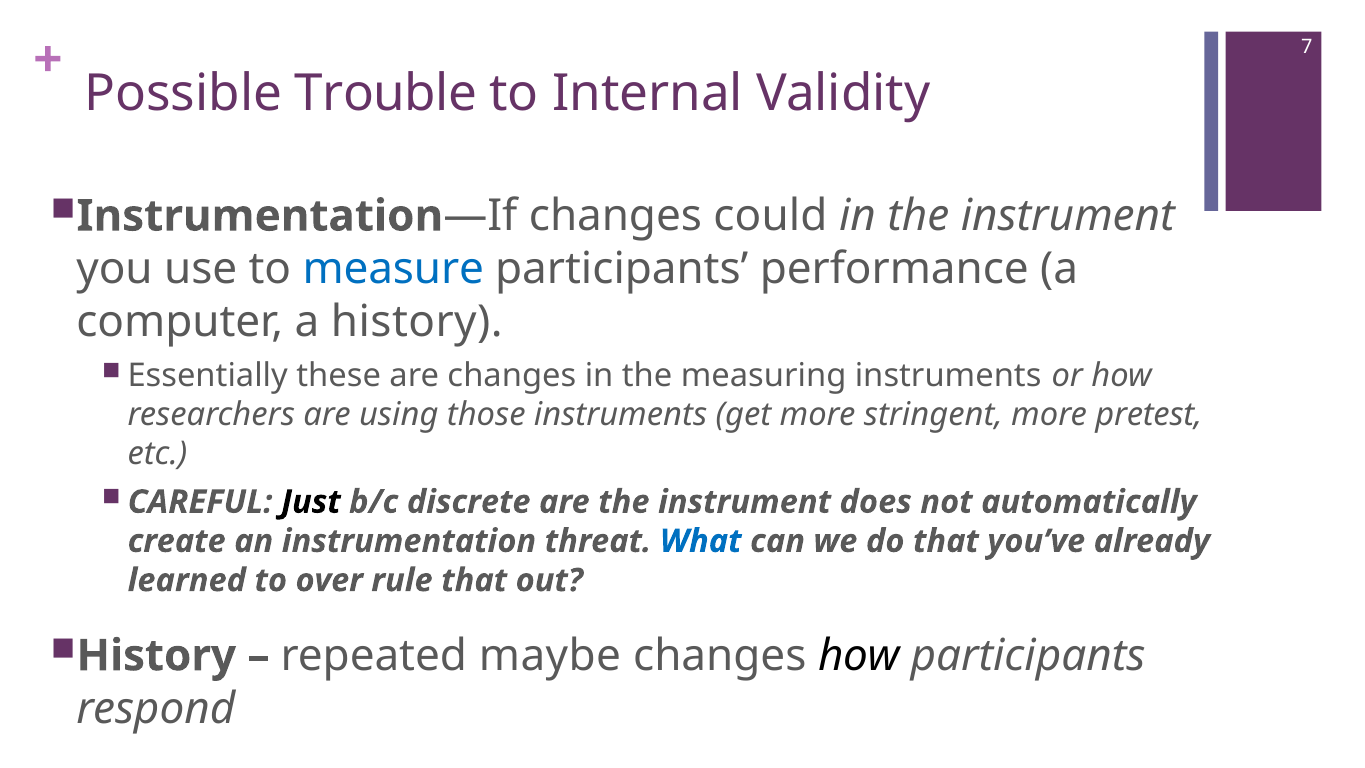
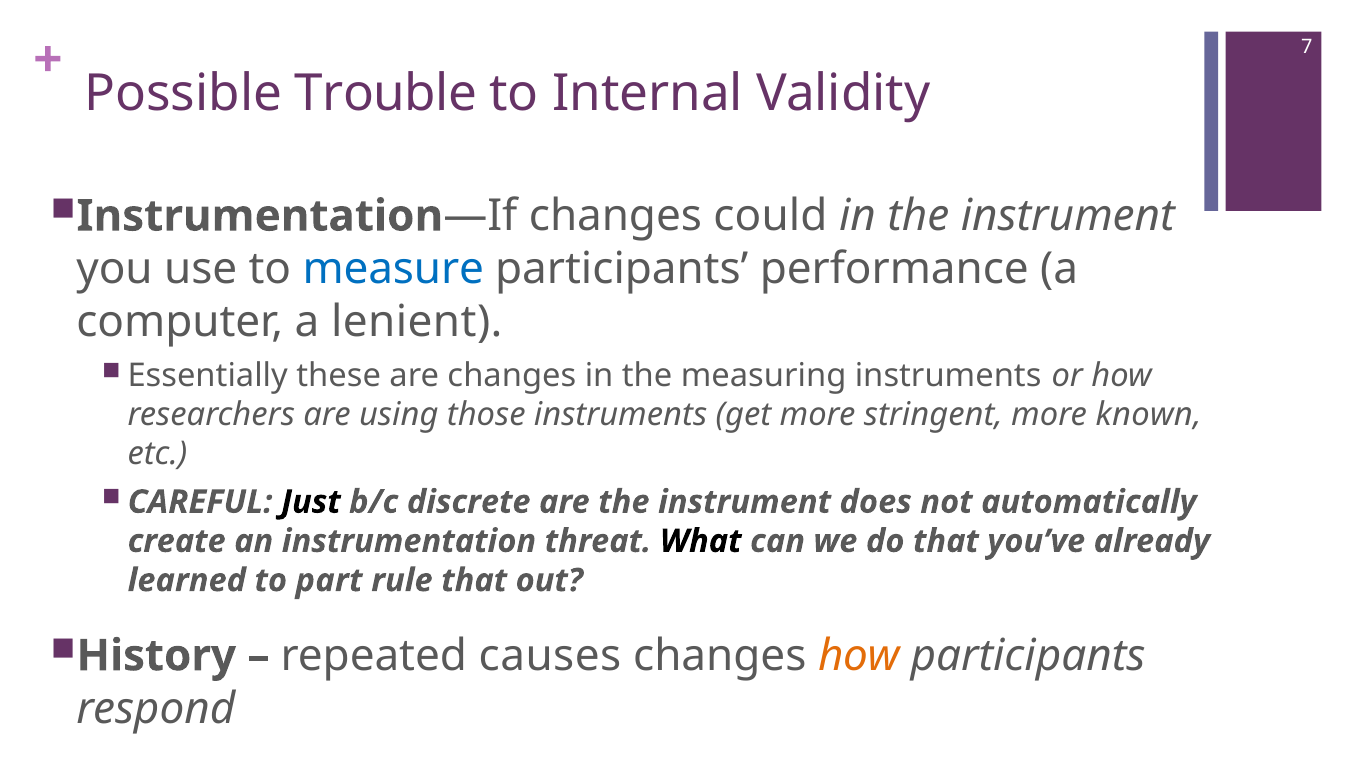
a history: history -> lenient (417, 322)
pretest: pretest -> known (1149, 415)
What colour: blue -> black (701, 541)
over: over -> part (329, 580)
maybe: maybe -> causes (550, 656)
how colour: black -> orange (859, 656)
